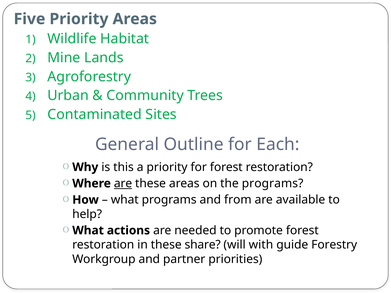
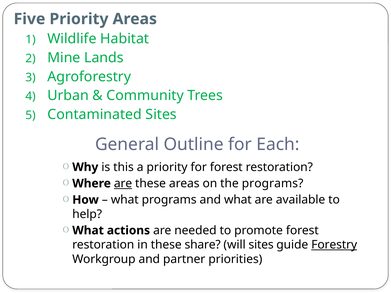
and from: from -> what (238, 200)
will with: with -> sites (261, 245)
Forestry underline: none -> present (334, 245)
